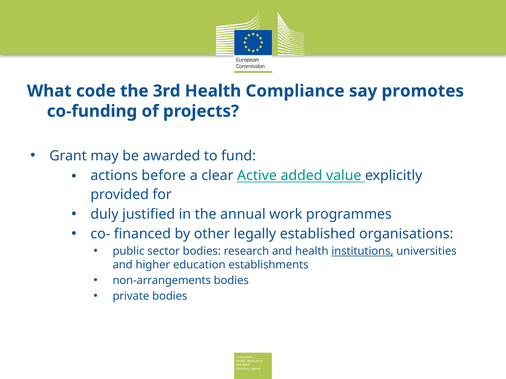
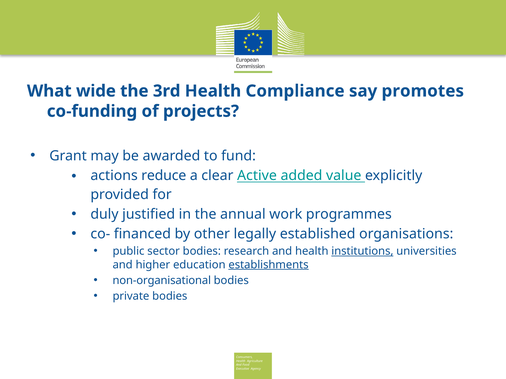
code: code -> wide (96, 91)
before: before -> reduce (164, 176)
establishments underline: none -> present (268, 265)
non-arrangements: non-arrangements -> non-organisational (162, 281)
